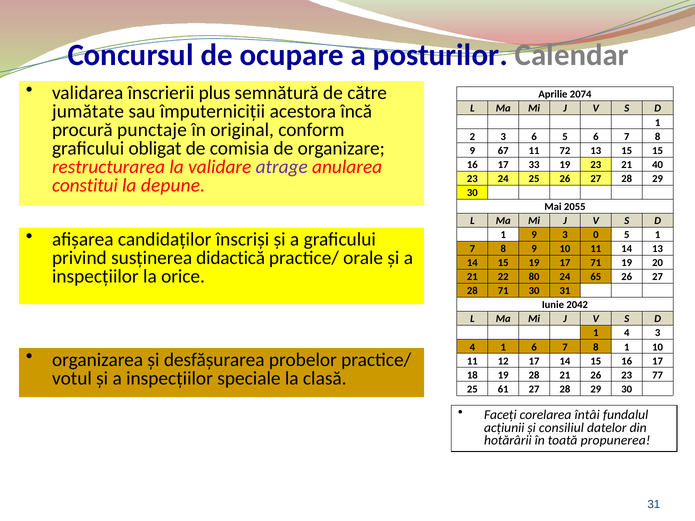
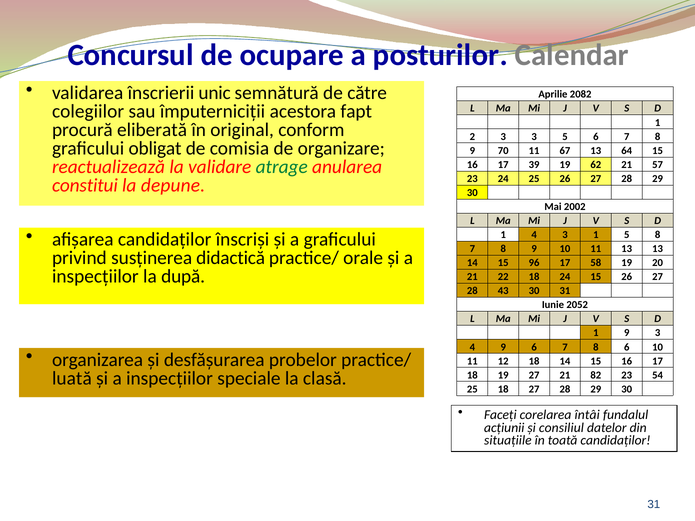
plus: plus -> unic (215, 93)
2074: 2074 -> 2082 (581, 95)
jumătate: jumătate -> colegiilor (88, 112)
încă: încă -> fapt (356, 112)
punctaje: punctaje -> eliberată (152, 130)
3 6: 6 -> 3 (534, 137)
67: 67 -> 70 (503, 151)
72: 72 -> 67 (565, 151)
13 15: 15 -> 64 (627, 151)
restructurarea: restructurarea -> reactualizează (109, 167)
atrage colour: purple -> green (282, 167)
33: 33 -> 39 (534, 165)
19 23: 23 -> 62 (596, 165)
40: 40 -> 57 (658, 165)
2055: 2055 -> 2002 (575, 207)
1 9: 9 -> 4 (534, 235)
3 0: 0 -> 1 (596, 235)
5 1: 1 -> 8 (658, 235)
11 14: 14 -> 13 (627, 249)
15 19: 19 -> 96 (534, 263)
17 71: 71 -> 58 (596, 263)
orice: orice -> după (183, 277)
22 80: 80 -> 18 (534, 277)
24 65: 65 -> 15 (596, 277)
28 71: 71 -> 43 (503, 291)
2042: 2042 -> 2052 (577, 305)
1 4: 4 -> 9 (627, 333)
4 1: 1 -> 9 (503, 347)
8 1: 1 -> 6 (627, 347)
12 17: 17 -> 18 (534, 361)
votul: votul -> luată (72, 379)
19 28: 28 -> 27 (534, 375)
21 26: 26 -> 82 (596, 375)
77: 77 -> 54 (658, 375)
25 61: 61 -> 18 (503, 389)
hotărârii: hotărârii -> situaţiile (508, 441)
toată propunerea: propunerea -> candidaţilor (616, 441)
